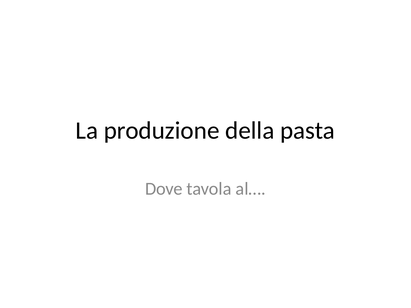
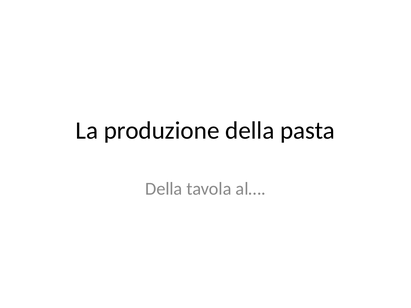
Dove: Dove -> Della (164, 189)
